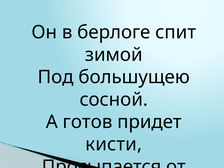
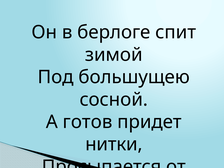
кисти: кисти -> нитки (114, 144)
